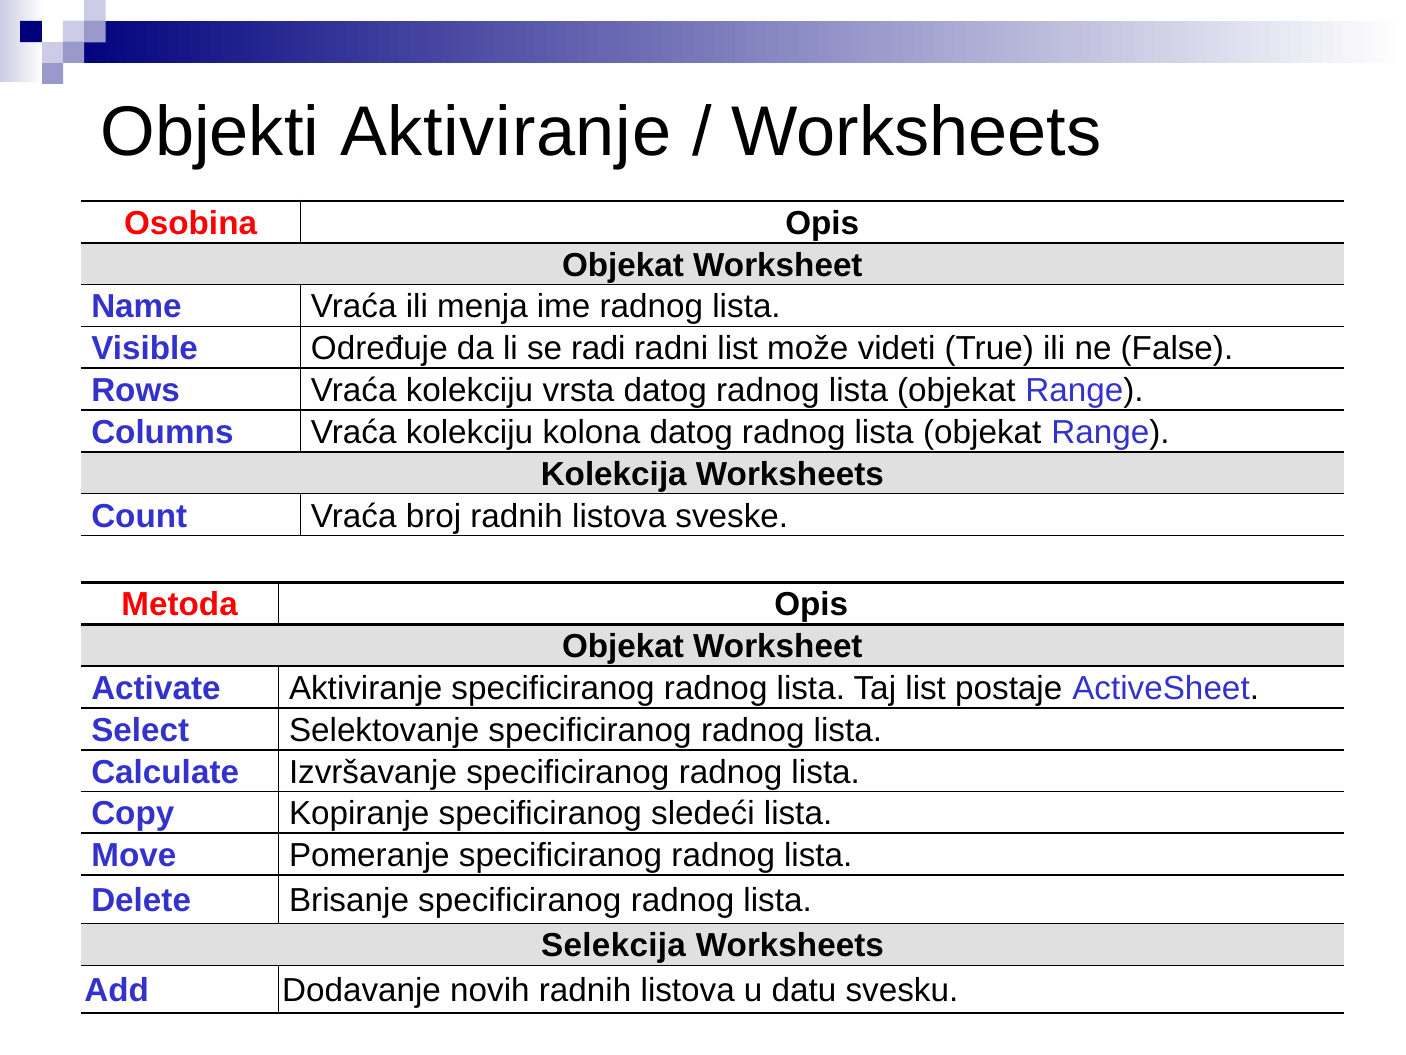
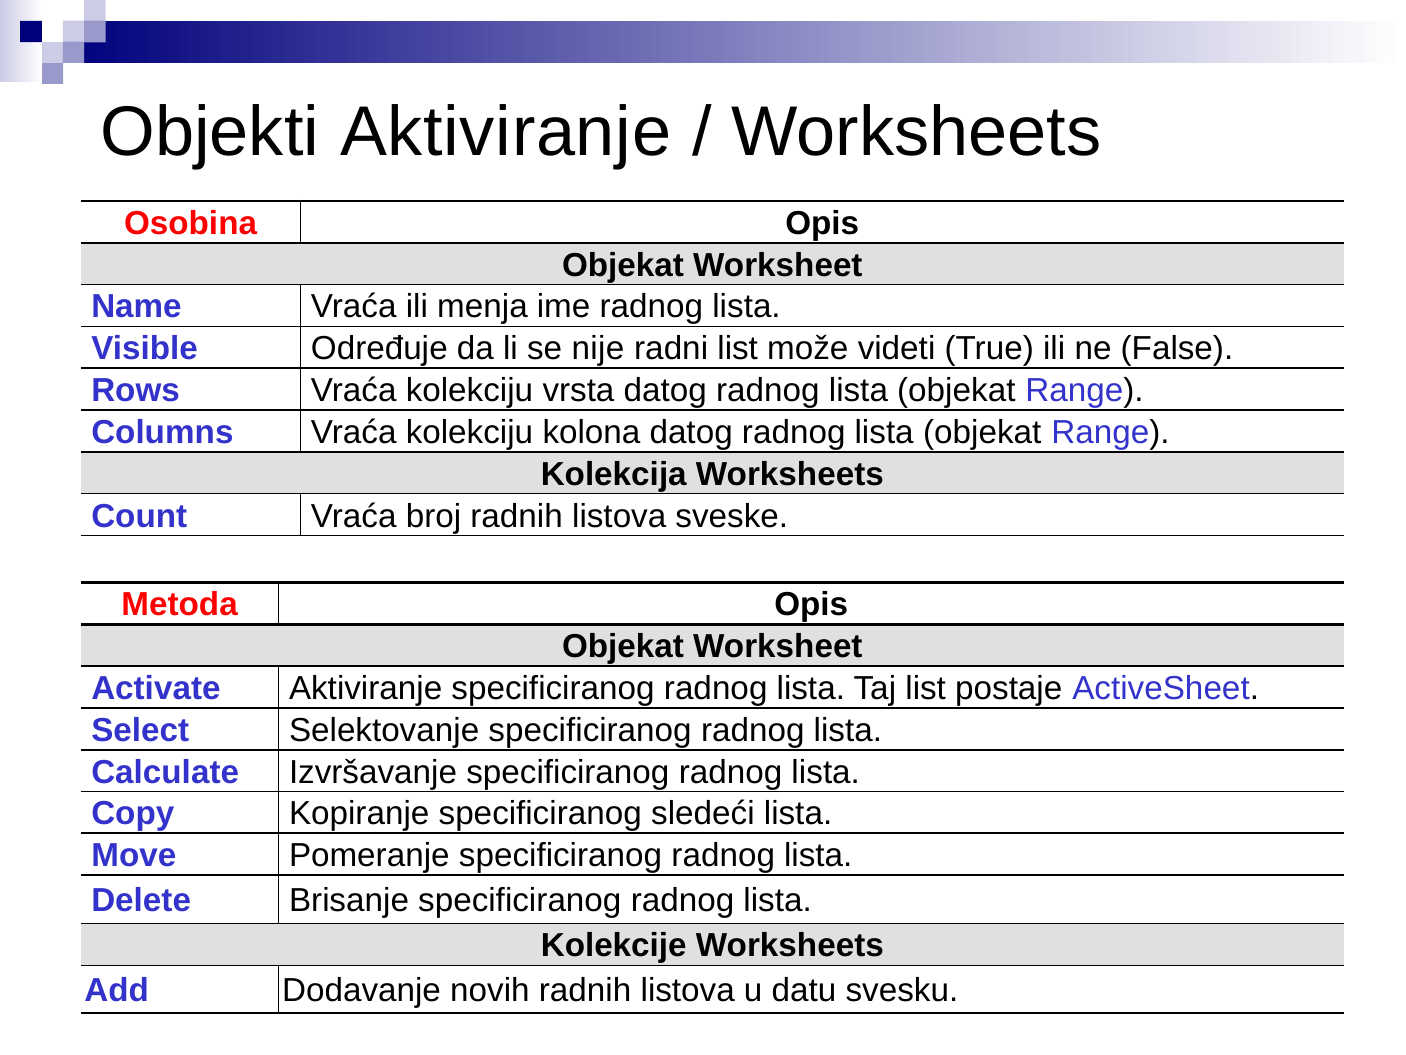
radi: radi -> nije (598, 349)
Selekcija: Selekcija -> Kolekcije (614, 946)
